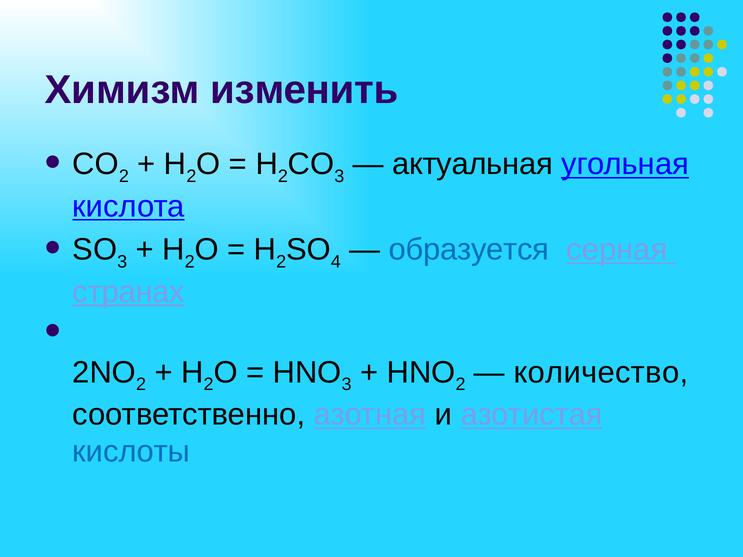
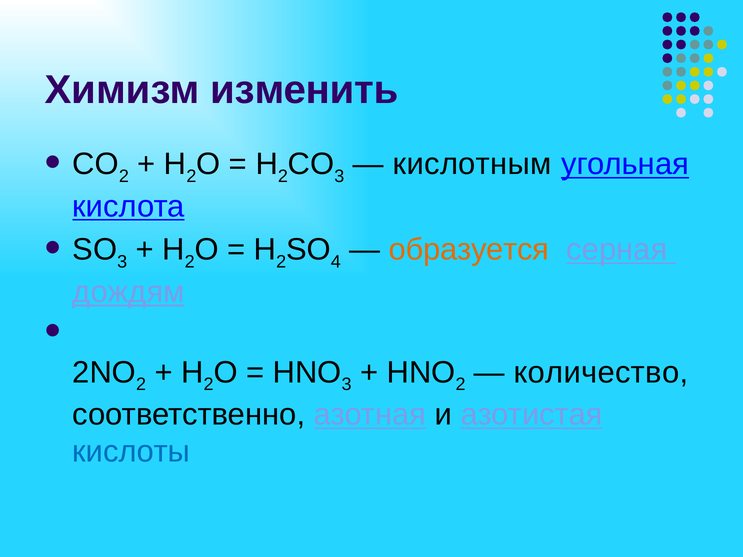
актуальная: актуальная -> кислотным (472, 164)
образуется colour: blue -> orange (469, 250)
странах: странах -> дождям (128, 292)
